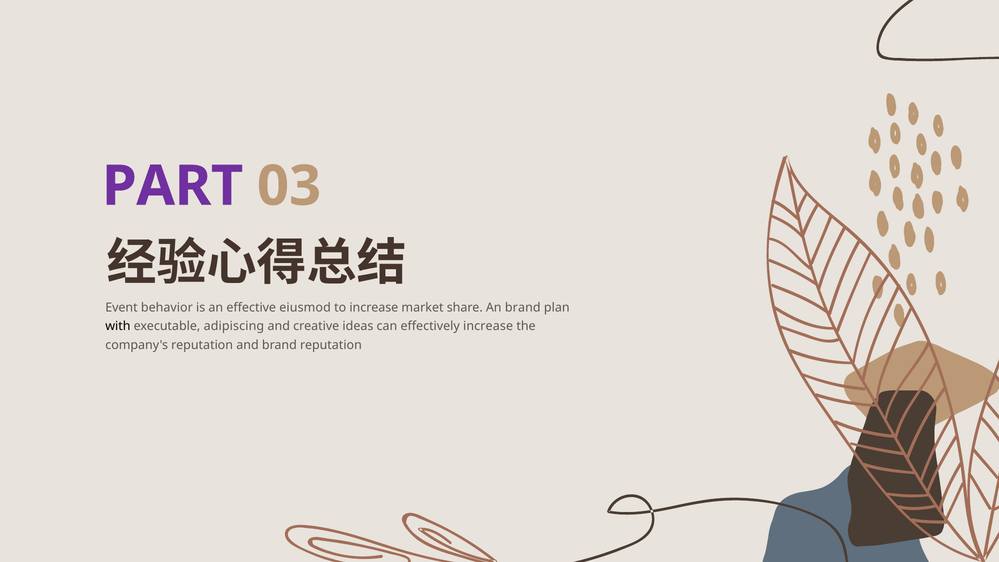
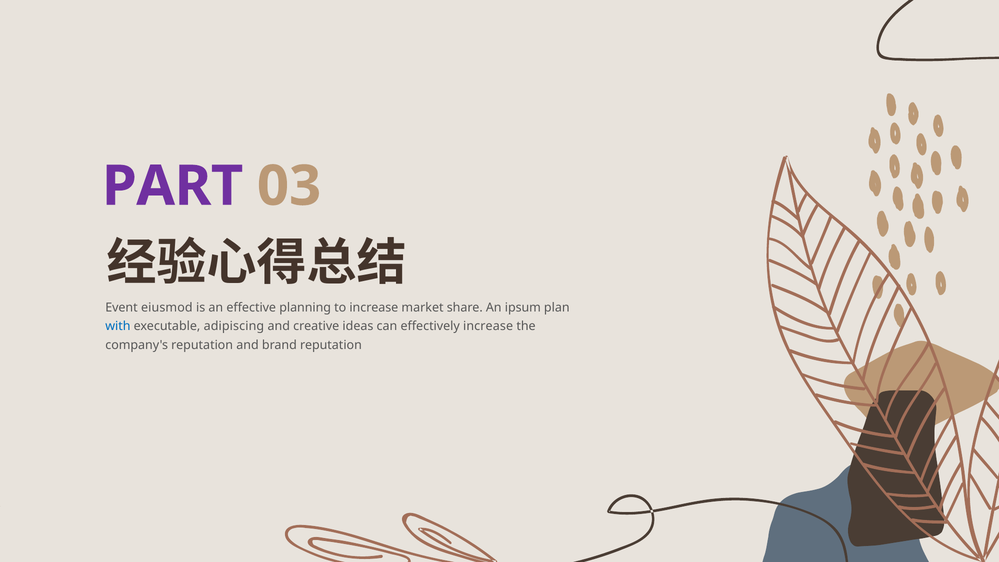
behavior: behavior -> eiusmod (167, 307)
eiusmod: eiusmod -> planning (305, 307)
An brand: brand -> ipsum (523, 307)
with colour: black -> blue (118, 326)
